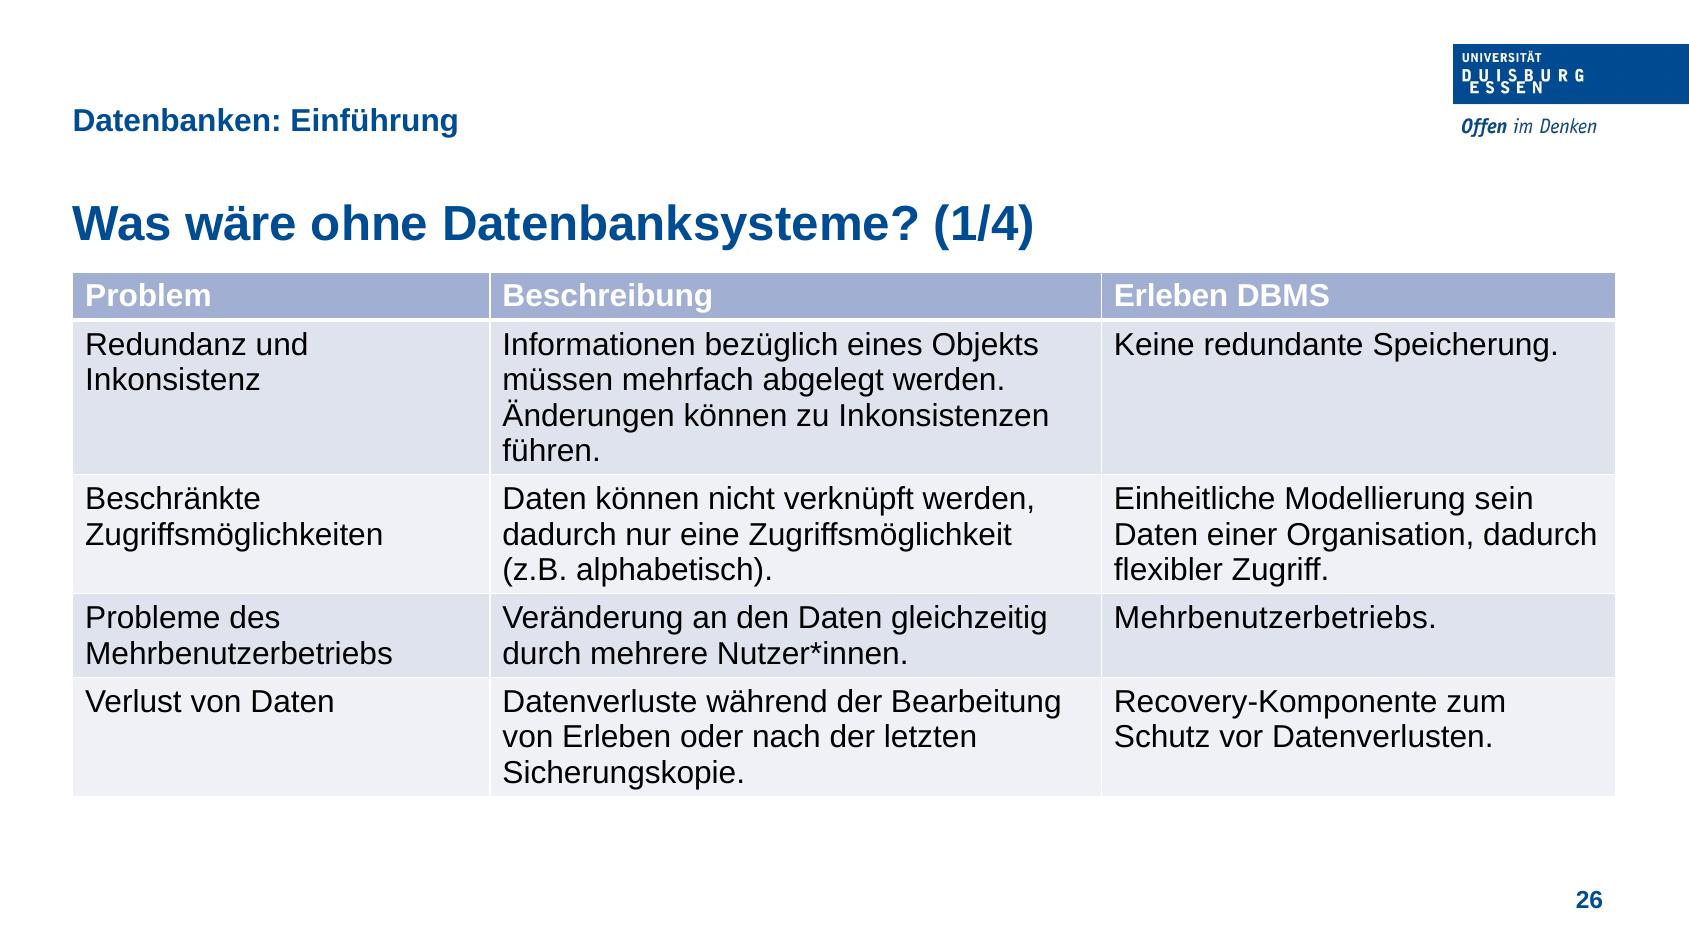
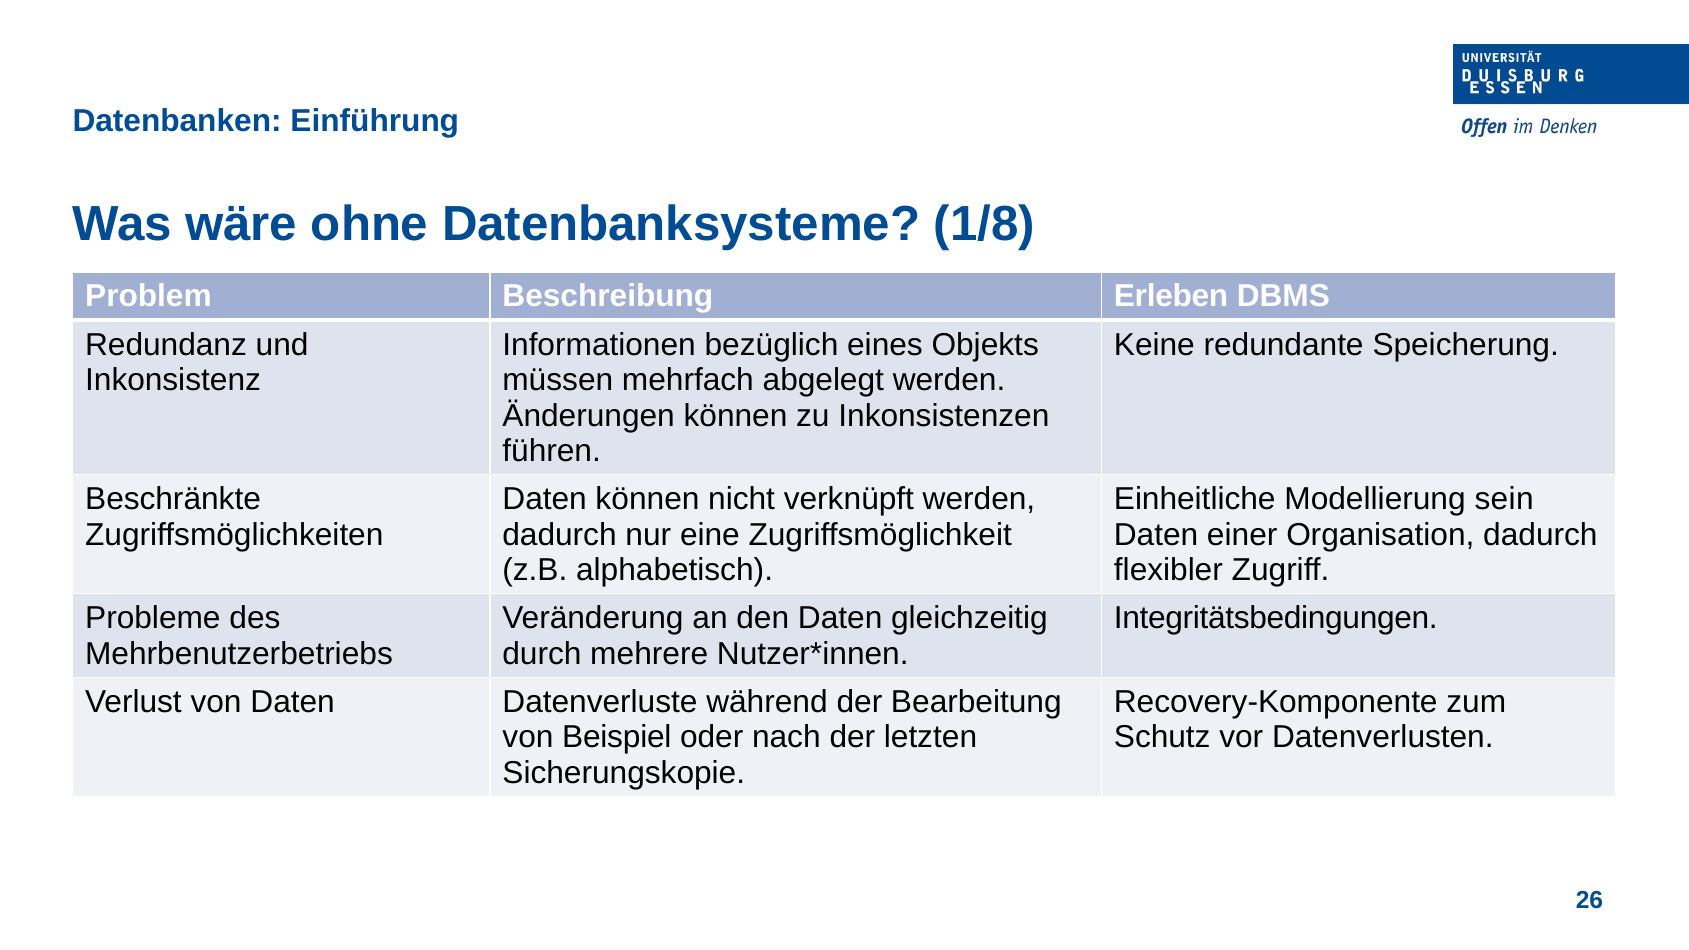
1/4: 1/4 -> 1/8 (984, 224)
Mehrbenutzerbetriebs: Mehrbenutzerbetriebs -> Integritätsbedingungen (1276, 618)
von Erleben: Erleben -> Beispiel (617, 737)
